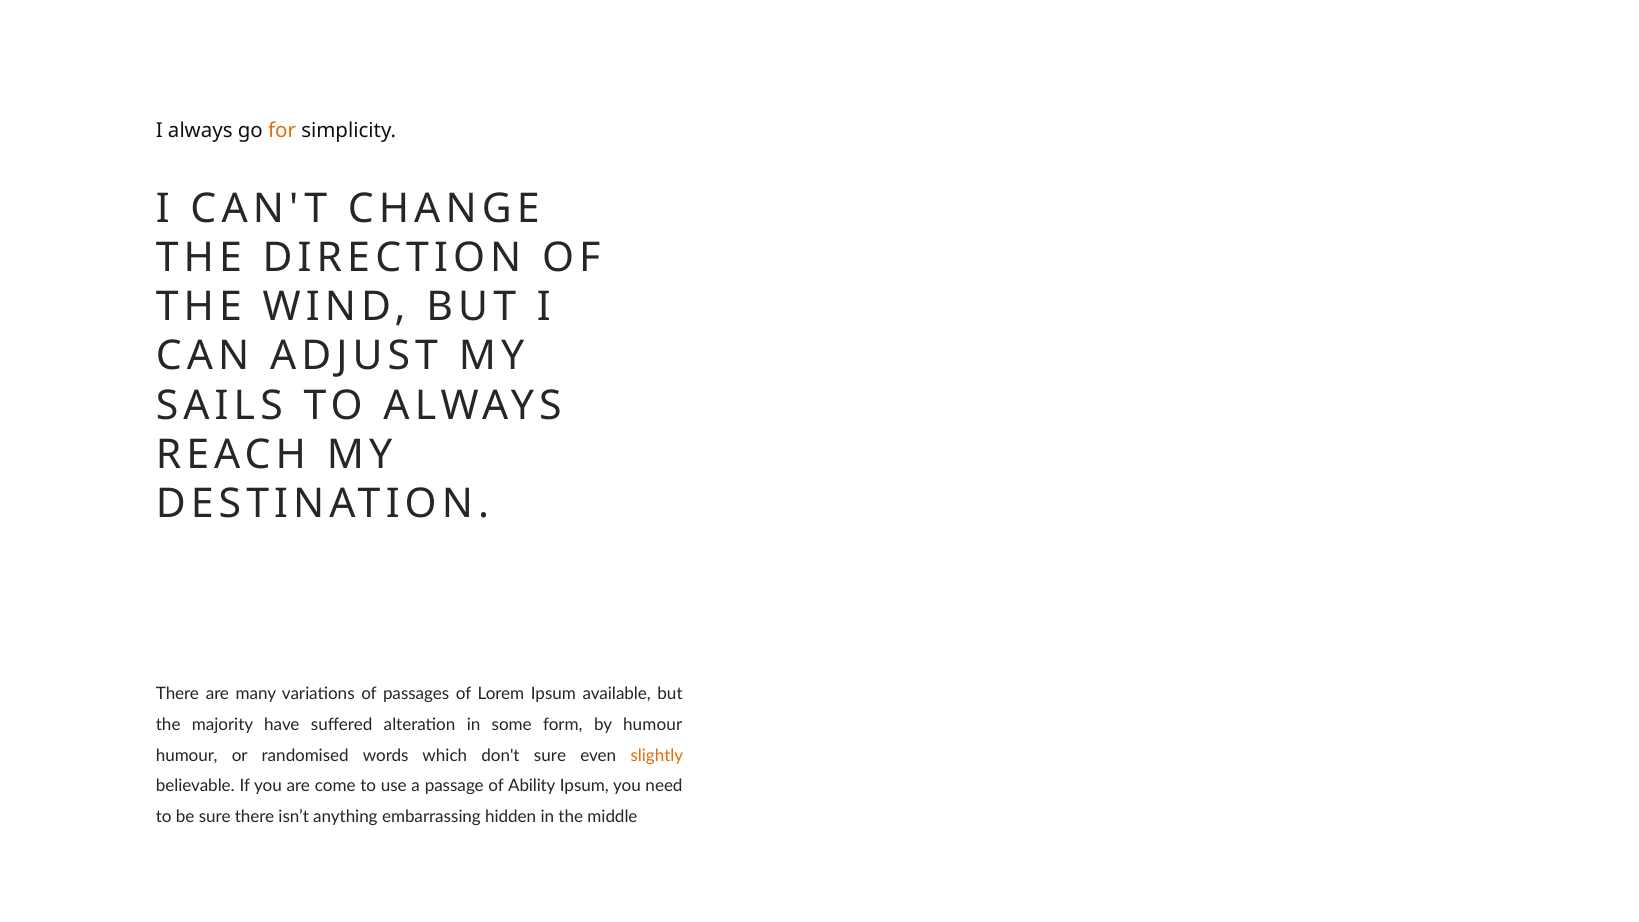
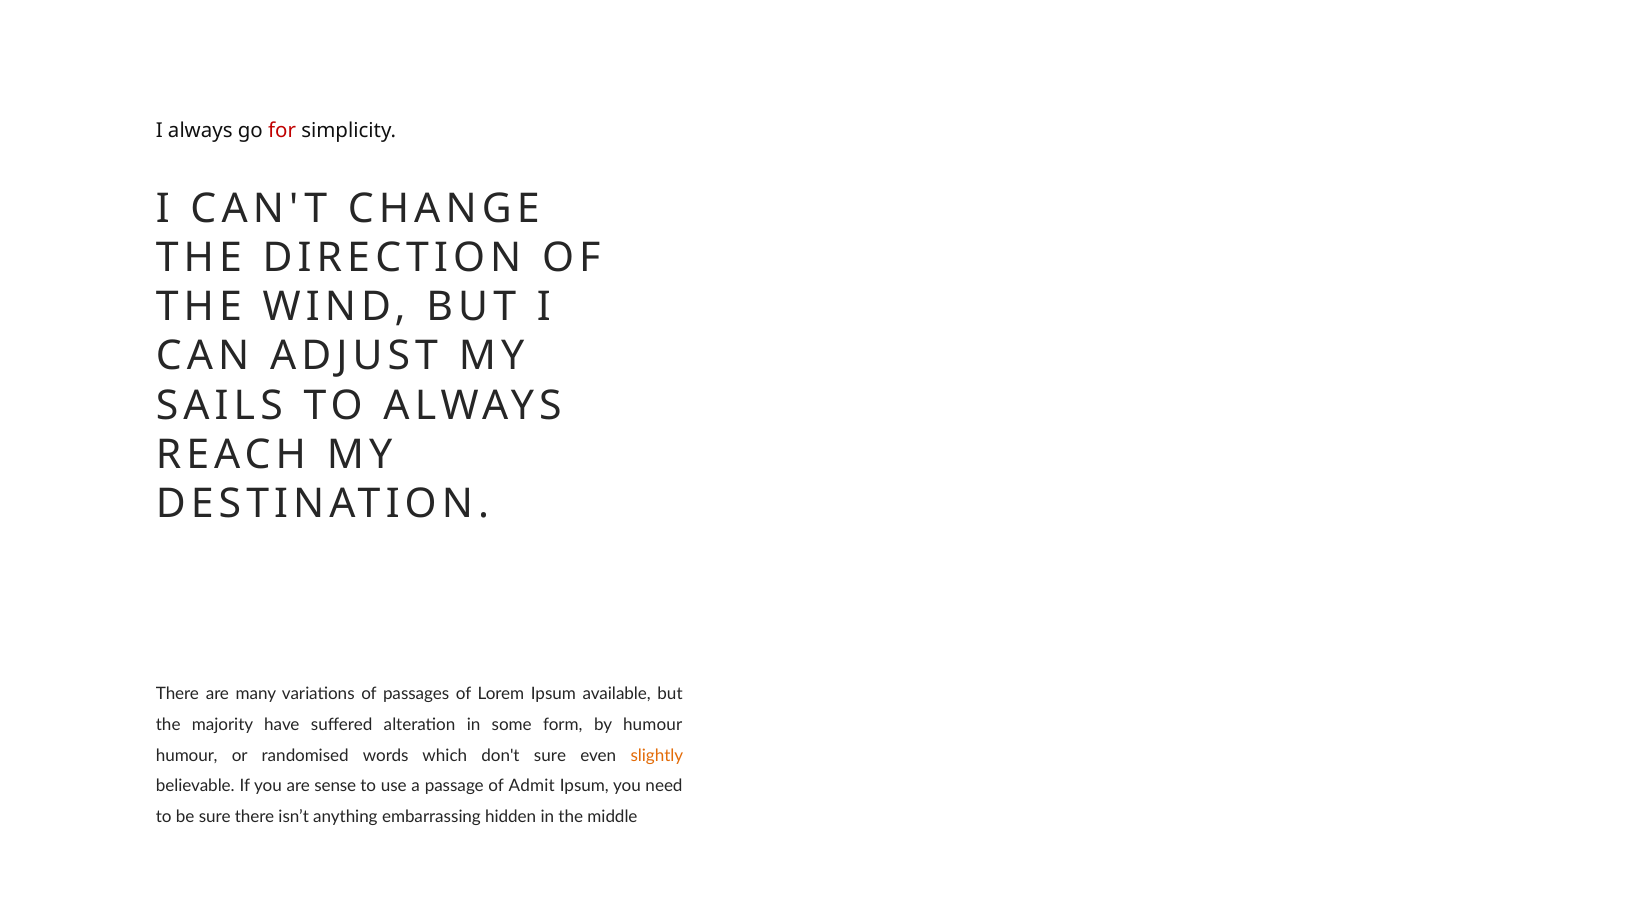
for colour: orange -> red (282, 131)
come: come -> sense (335, 786)
Ability: Ability -> Admit (532, 786)
